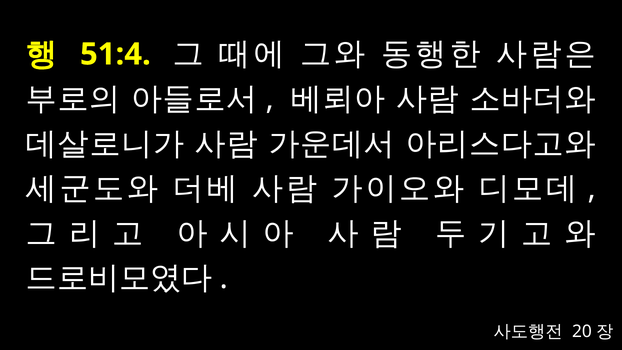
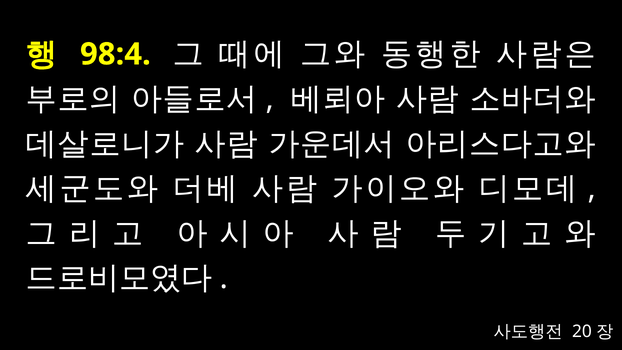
51:4: 51:4 -> 98:4 (115, 54)
